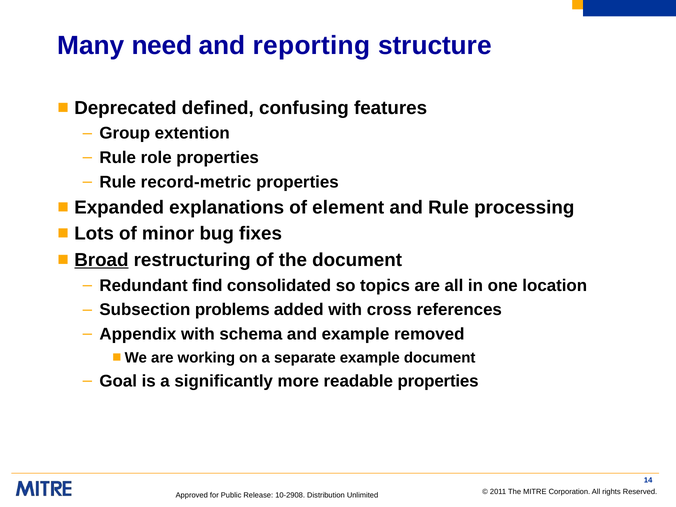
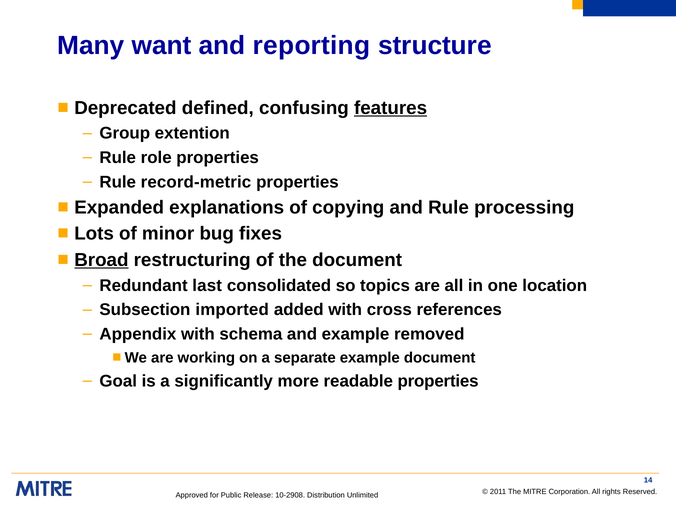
need: need -> want (162, 46)
features underline: none -> present (391, 108)
element: element -> copying (348, 207)
find: find -> last (207, 285)
problems: problems -> imported (232, 310)
